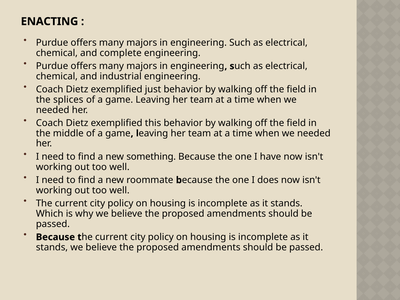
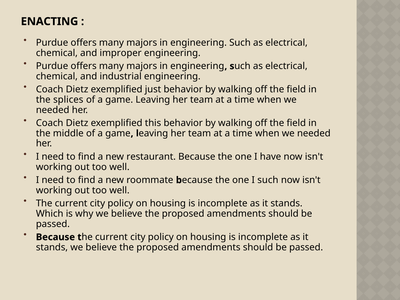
complete: complete -> improper (121, 53)
something: something -> restaurant (151, 157)
I does: does -> such (268, 180)
